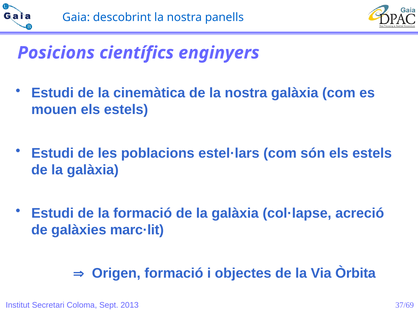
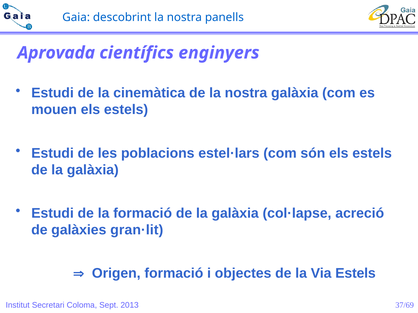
Posicions: Posicions -> Aprovada (56, 53)
marc·lit: marc·lit -> gran·lit (137, 230)
Via Òrbita: Òrbita -> Estels (356, 274)
